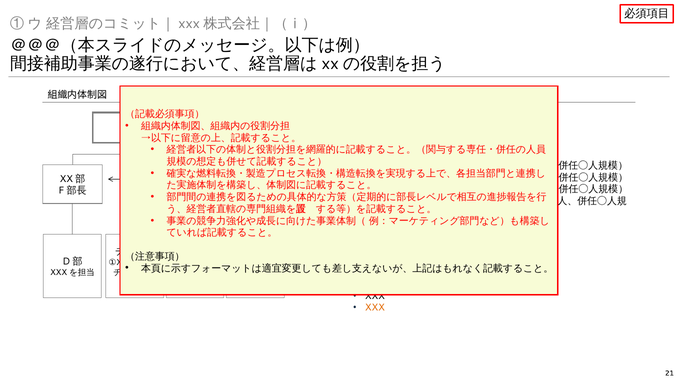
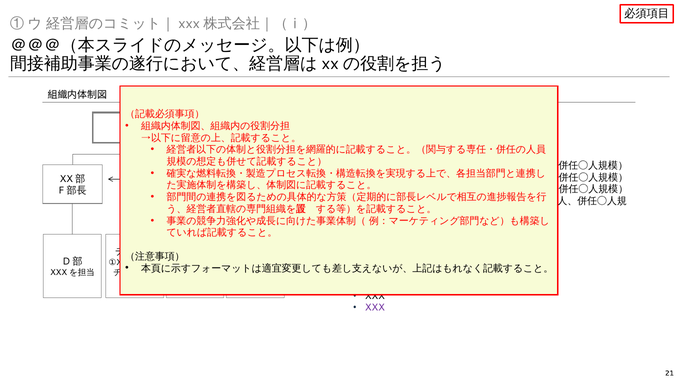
XXX colour: orange -> purple (375, 308)
